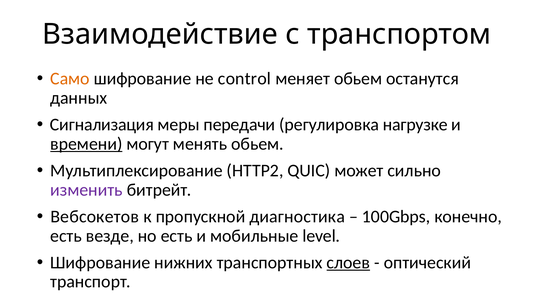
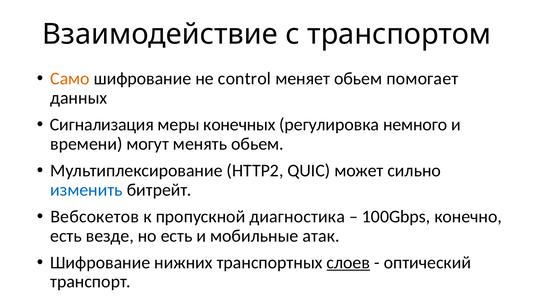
останутся: останутся -> помогает (422, 79)
передачи: передачи -> конечных (239, 125)
нагрузке: нагрузке -> немного (415, 125)
времени underline: present -> none (86, 144)
изменить colour: purple -> blue (86, 190)
level: level -> атак (321, 236)
